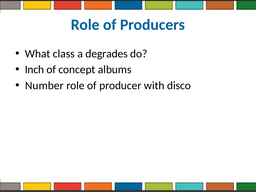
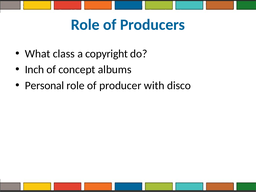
degrades: degrades -> copyright (107, 54)
Number: Number -> Personal (45, 86)
